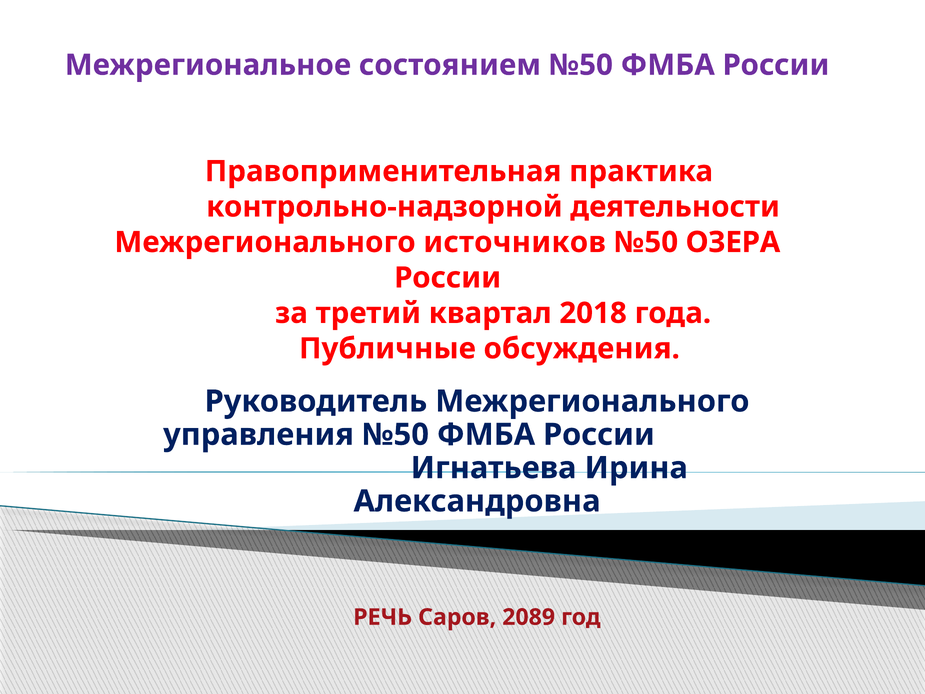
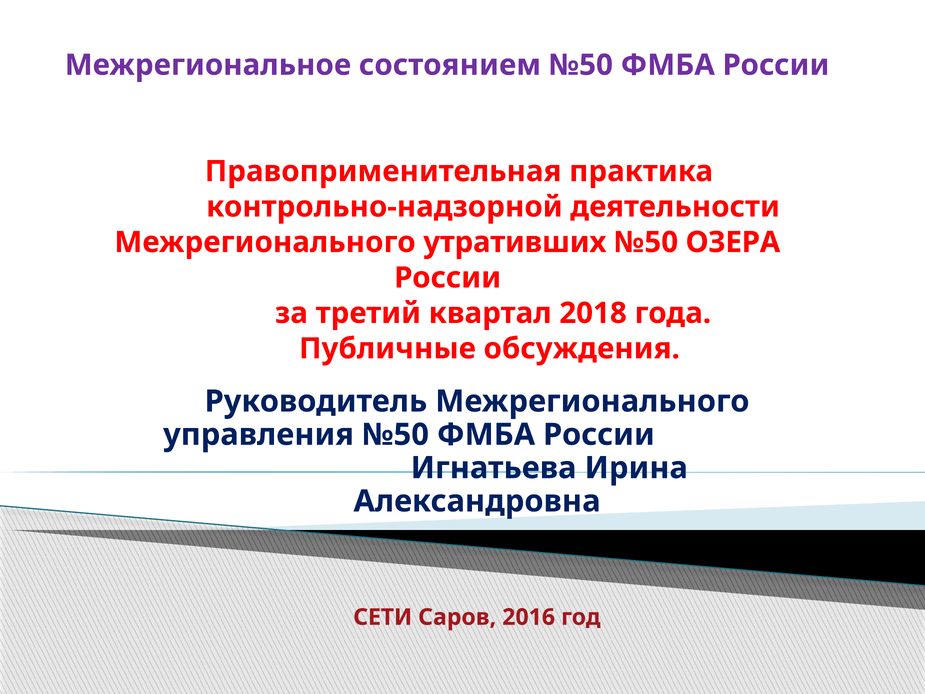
источников: источников -> утративших (515, 242)
РЕЧЬ: РЕЧЬ -> СЕТИ (383, 617)
2089: 2089 -> 2016 (529, 617)
